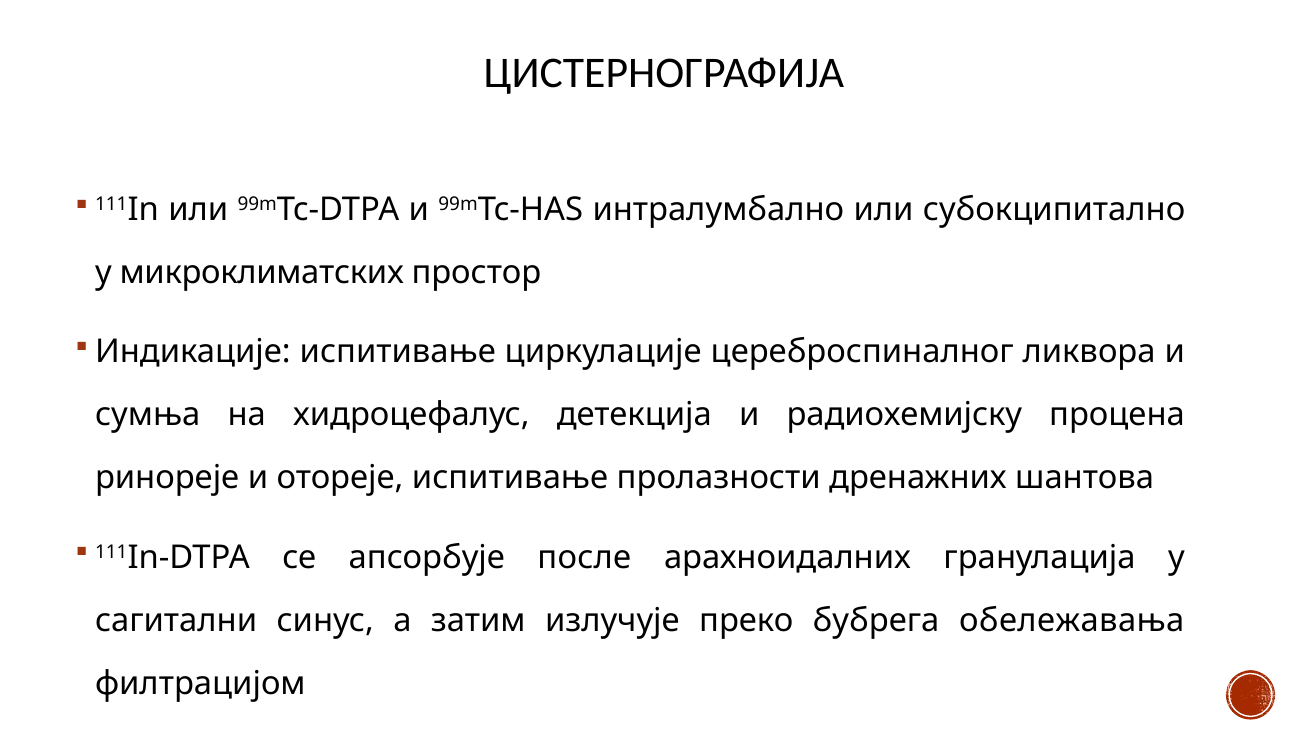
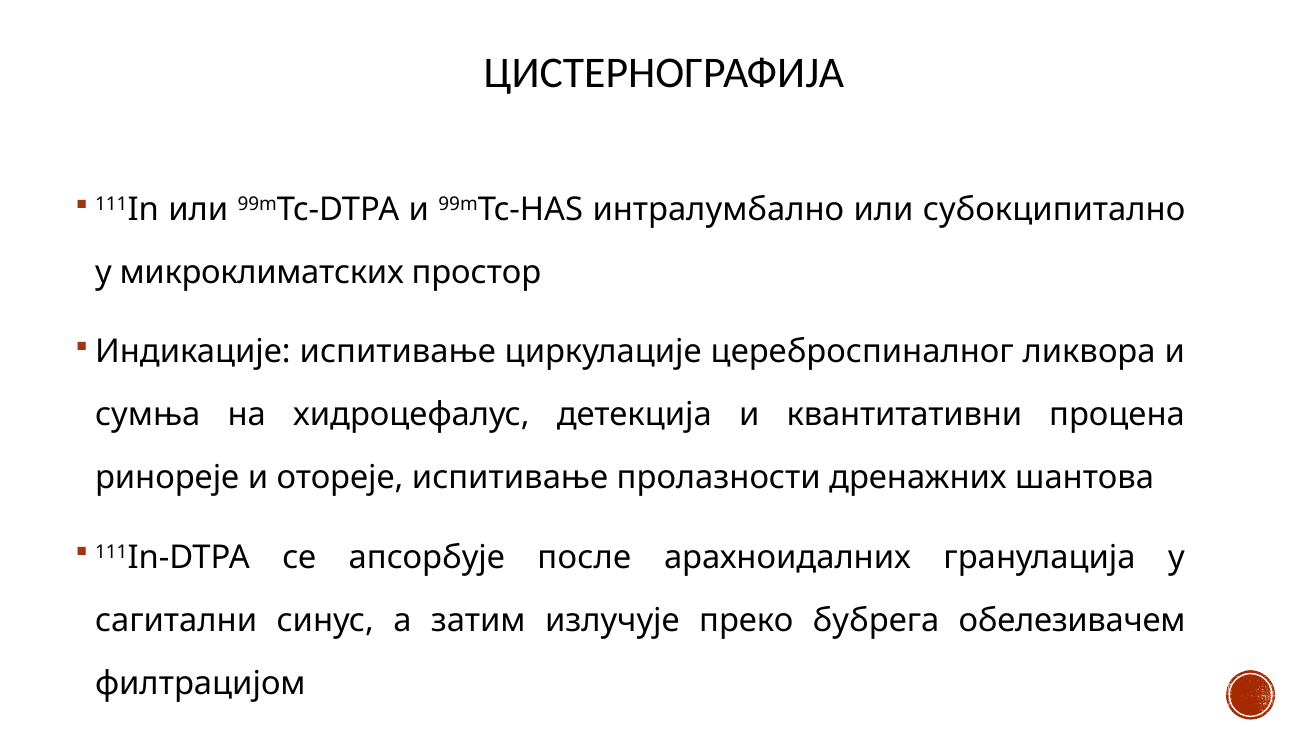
радиохемијску: радиохемијску -> квантитативни (904, 415)
обележавања: обележавања -> обелезивачем (1072, 620)
